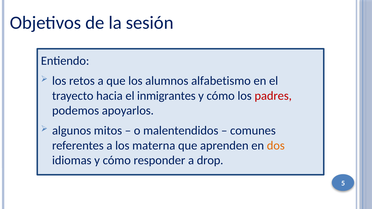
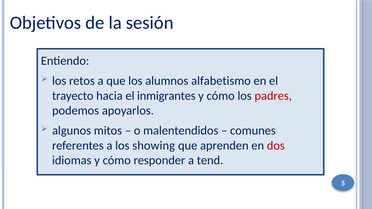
materna: materna -> showing (154, 146)
dos colour: orange -> red (276, 146)
drop: drop -> tend (210, 160)
